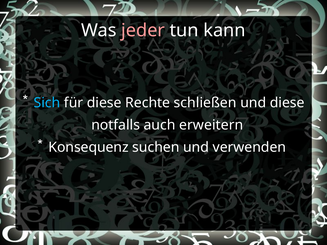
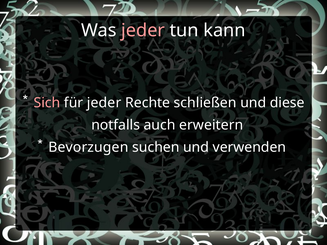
Sich colour: light blue -> pink (47, 103)
für diese: diese -> jeder (104, 103)
Konsequenz: Konsequenz -> Bevorzugen (88, 148)
